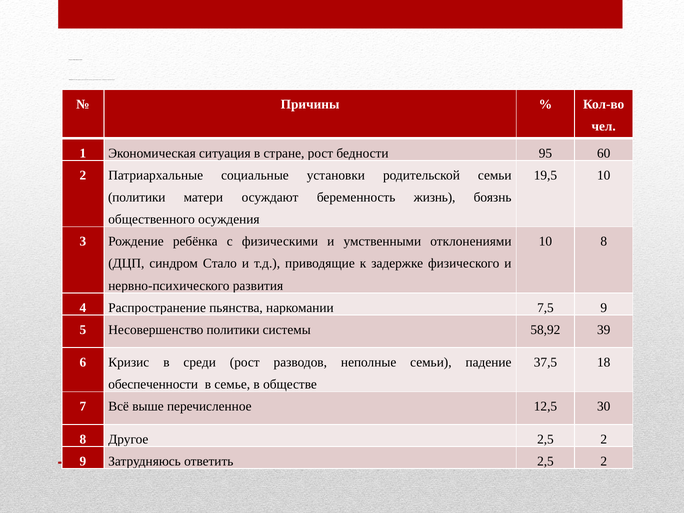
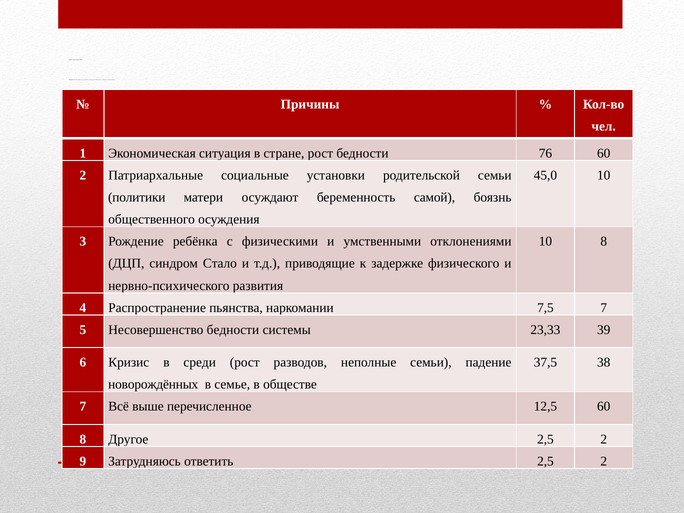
95: 95 -> 76 (545, 153)
19,5: 19,5 -> 45,0 (545, 175)
жизнь: жизнь -> самой (435, 197)
7,5 9: 9 -> 7 (604, 308)
Несовершенство политики: политики -> бедности (233, 330)
58,92: 58,92 -> 23,33 (545, 330)
18: 18 -> 38 (604, 362)
обеспеченности: обеспеченности -> новорождённых (153, 384)
12,5 30: 30 -> 60 (604, 407)
